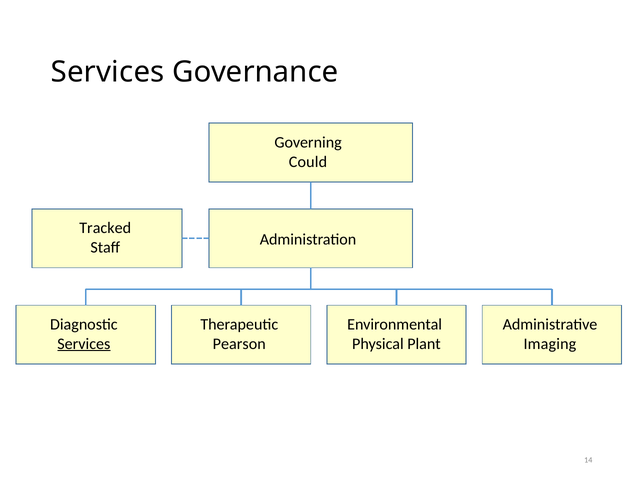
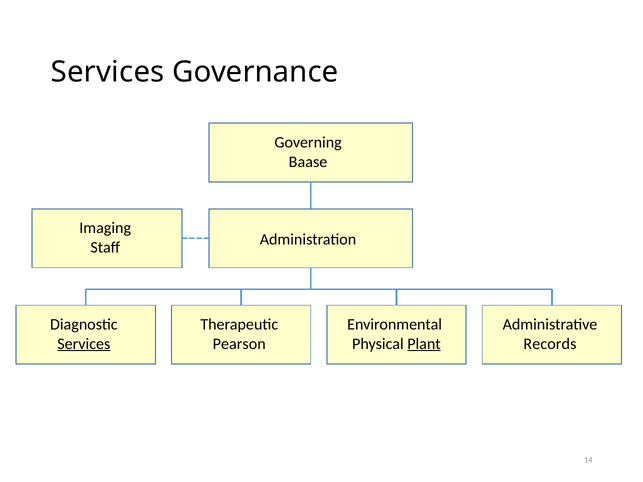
Could: Could -> Baase (308, 162)
Tracked: Tracked -> Imaging (105, 228)
Plant underline: none -> present (424, 344)
Imaging: Imaging -> Records (550, 344)
